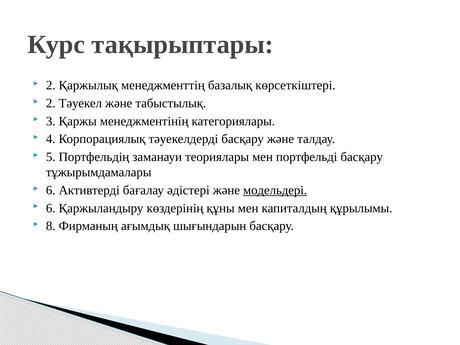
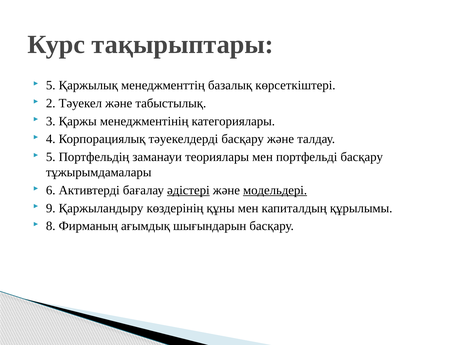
2: 2 -> 5 (51, 85)
әдістері underline: none -> present (188, 190)
6: 6 -> 9 (51, 208)
